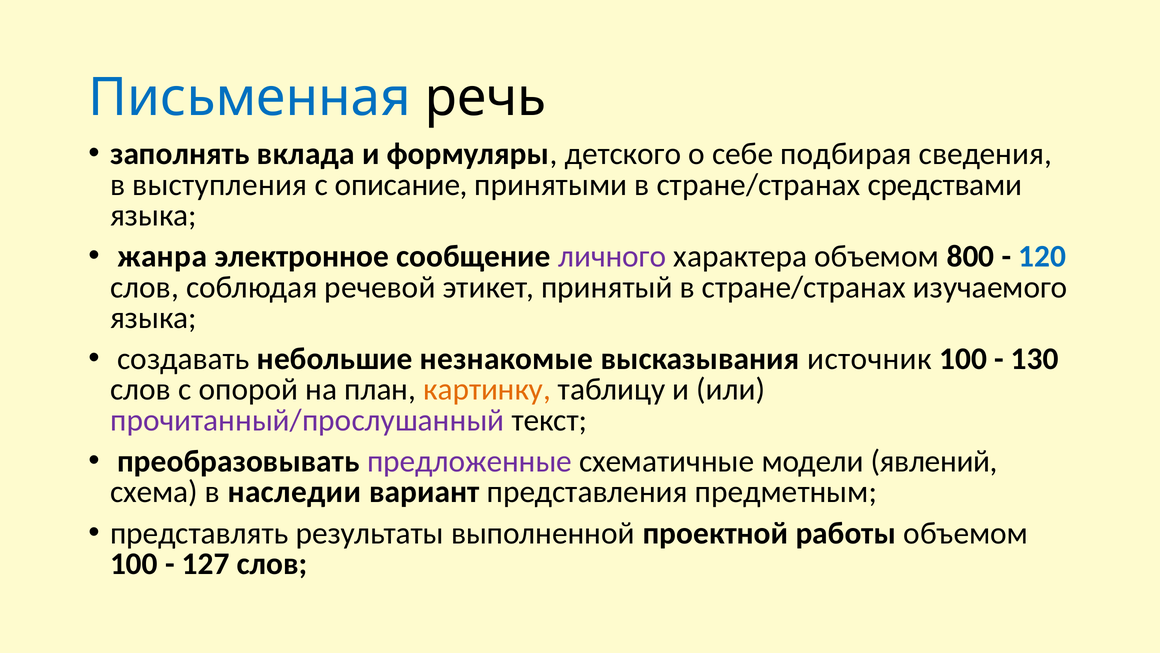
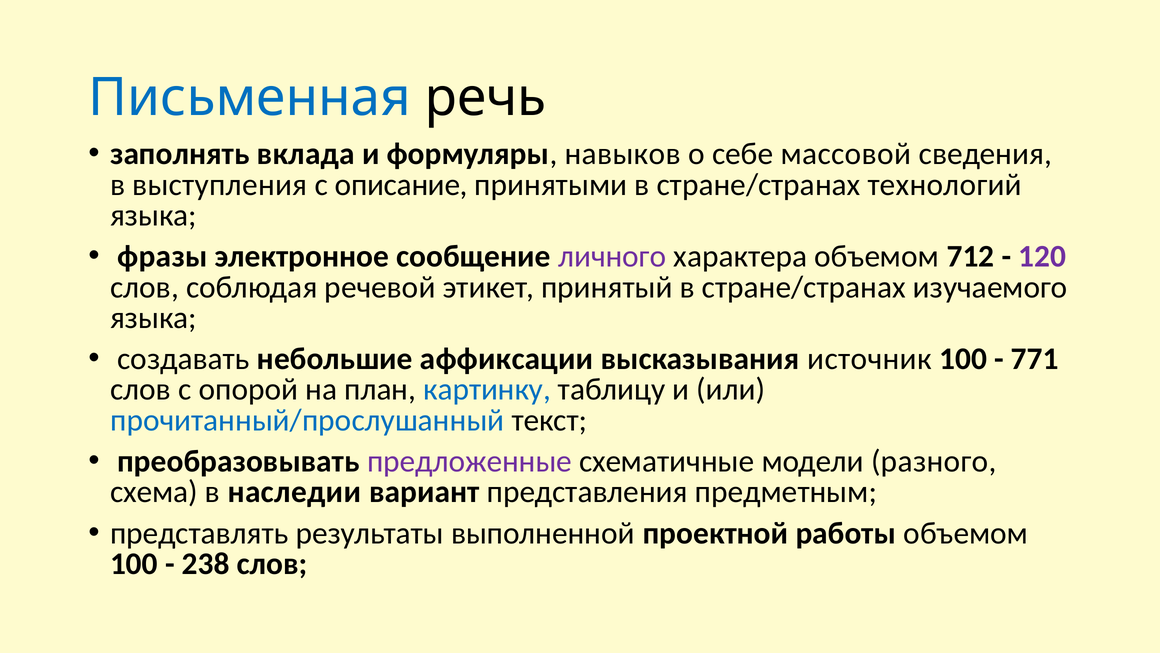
детского: детского -> навыков (623, 154)
подбирая: подбирая -> массовой (846, 154)
средствами: средствами -> технологий (945, 184)
жанра: жанра -> фразы (162, 256)
800: 800 -> 712 (970, 256)
120 colour: blue -> purple (1042, 256)
незнакомые: незнакомые -> аффиксации (507, 359)
130: 130 -> 771 (1035, 359)
картинку colour: orange -> blue (487, 389)
прочитанный/прослушанный colour: purple -> blue (307, 420)
явлений: явлений -> разного (934, 461)
127: 127 -> 238 (206, 564)
